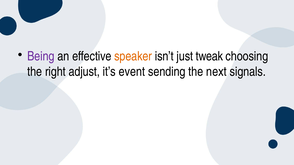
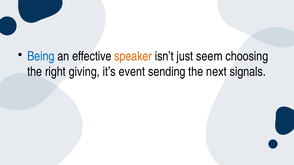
Being colour: purple -> blue (41, 56)
tweak: tweak -> seem (209, 56)
adjust: adjust -> giving (84, 72)
